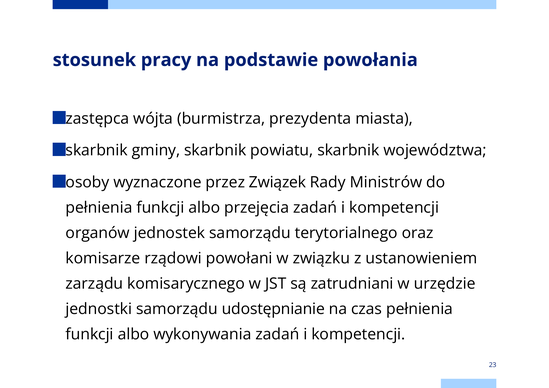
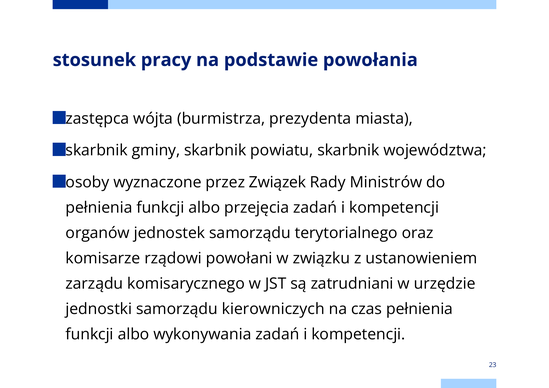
udostępnianie: udostępnianie -> kierowniczych (273, 309)
